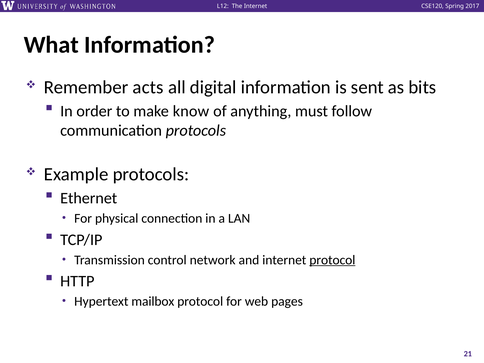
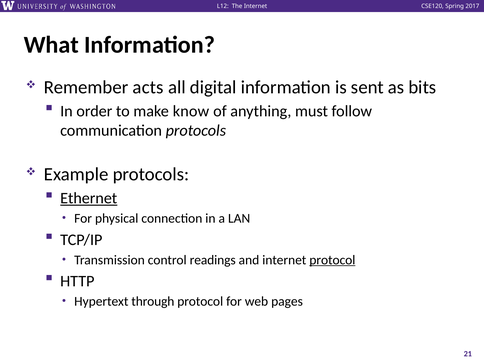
Ethernet underline: none -> present (89, 198)
network: network -> readings (213, 260)
mailbox: mailbox -> through (153, 301)
